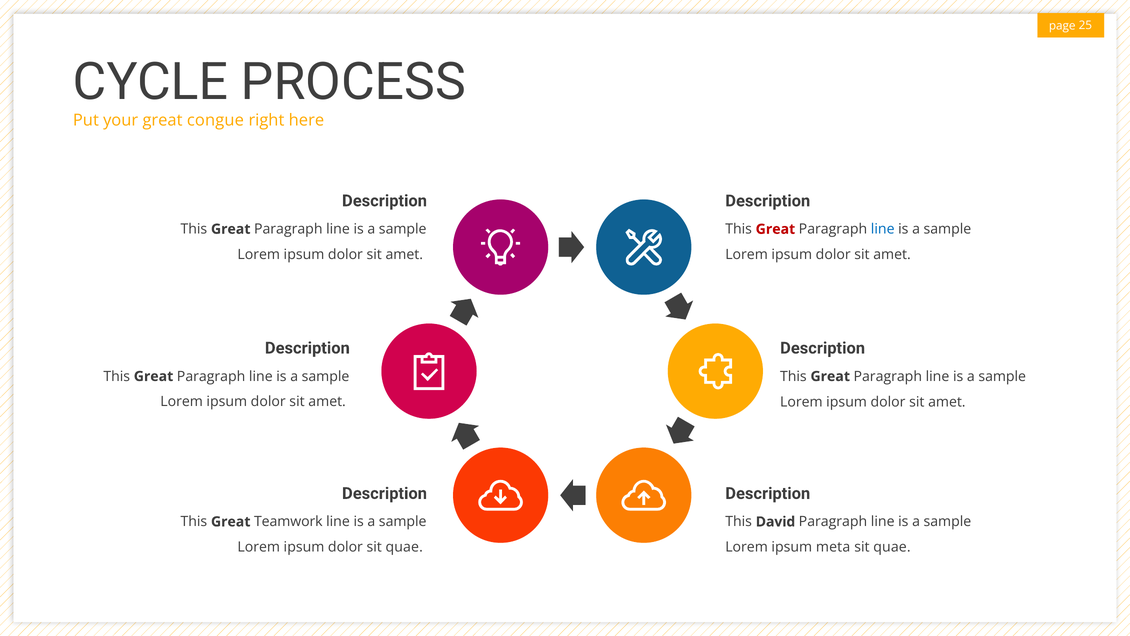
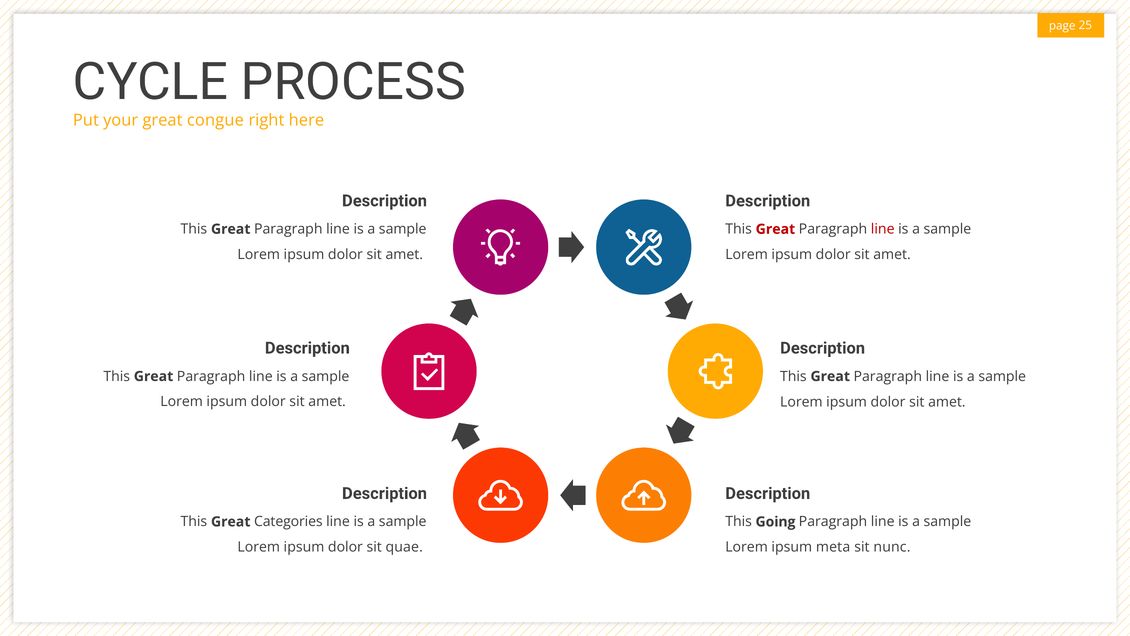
line colour: blue -> red (883, 229)
Teamwork: Teamwork -> Categories (288, 521)
David: David -> Going (775, 521)
quae: quae -> nunc (892, 547)
